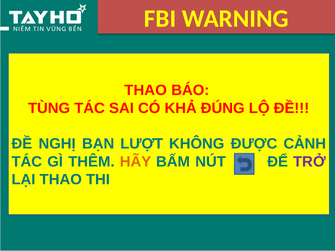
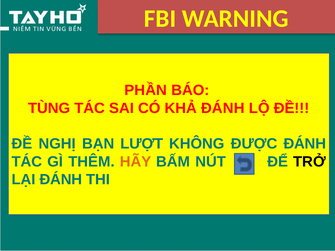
THAO: THAO -> PHẦN (146, 90)
KHẢ ĐÚNG: ĐÚNG -> ĐÁNH (223, 108)
ĐƯỢC CẢNH: CẢNH -> ĐÁNH (305, 144)
TRỞ colour: purple -> black (309, 162)
LẠI THAO: THAO -> ĐÁNH (61, 180)
